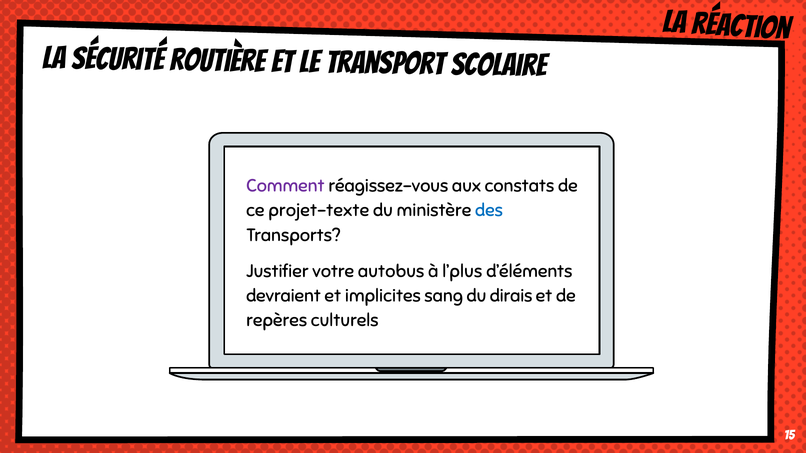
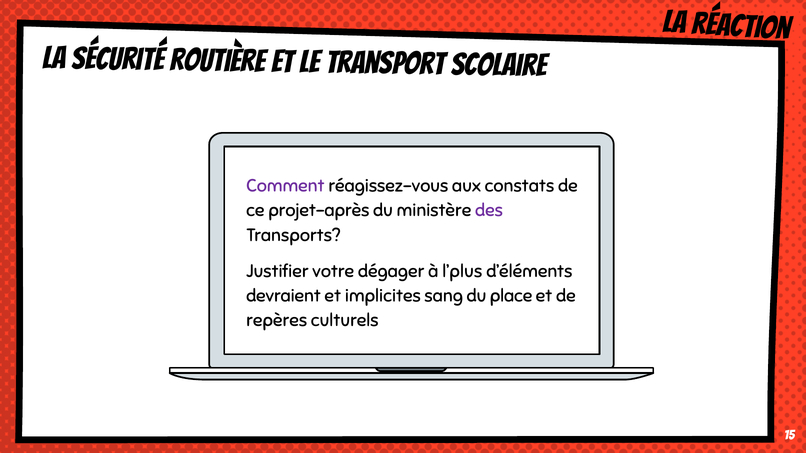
projet-texte: projet-texte -> projet-après (319, 211)
des colour: blue -> purple (489, 211)
autobus: autobus -> dégager (391, 271)
dirais: dirais -> place (511, 296)
